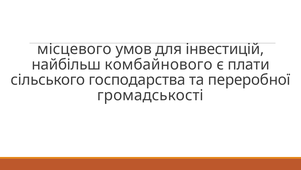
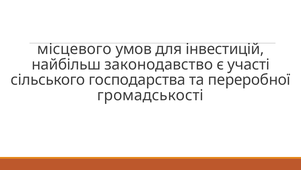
комбайнового: комбайнового -> законодавство (159, 64)
плати: плати -> участі (249, 64)
